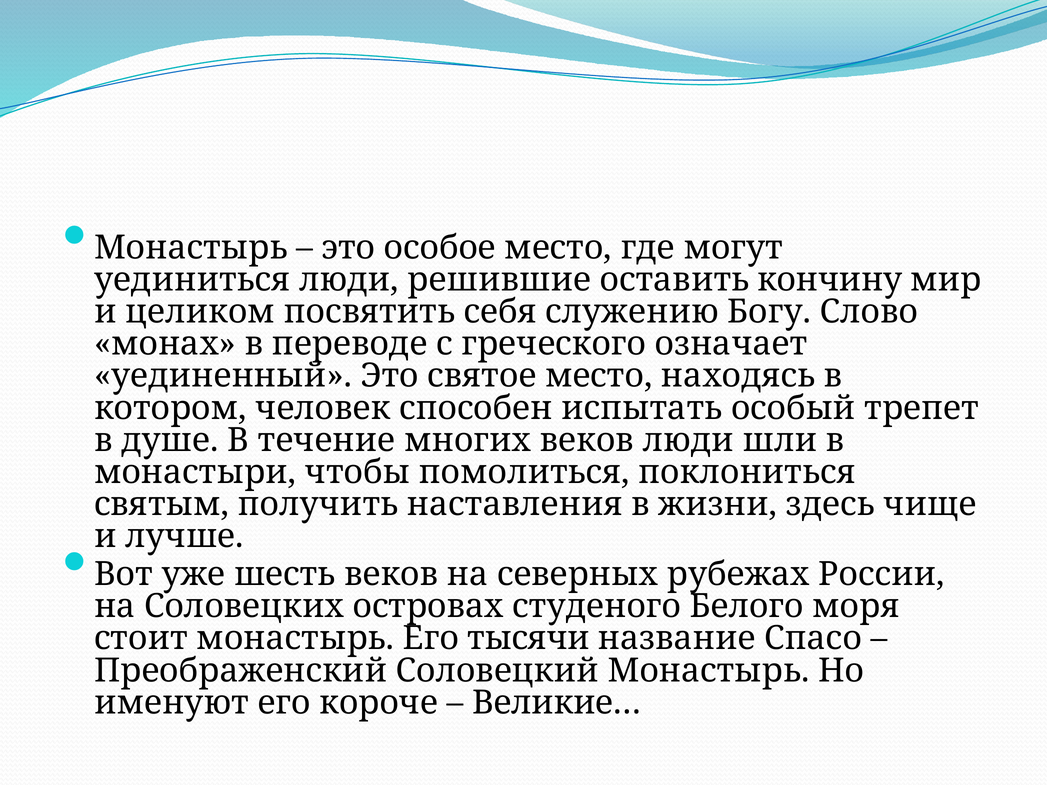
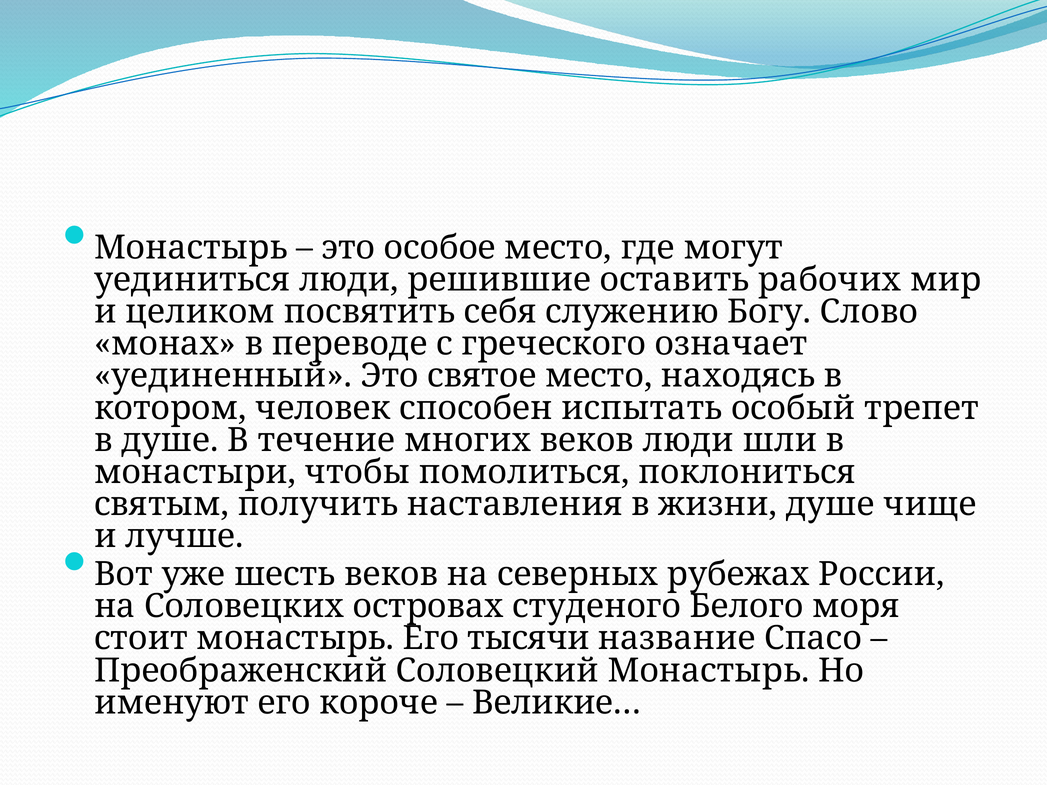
кончину: кончину -> рабочих (830, 280)
жизни здесь: здесь -> душе (830, 504)
